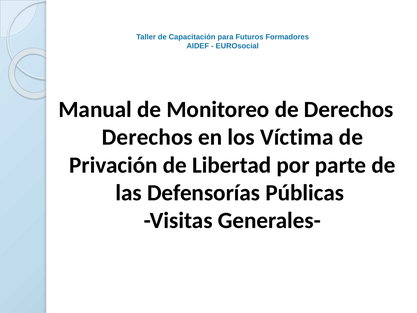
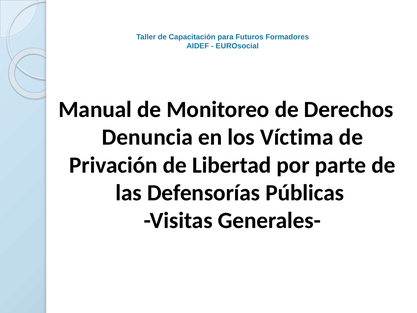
Derechos: Derechos -> Denuncia (147, 137)
